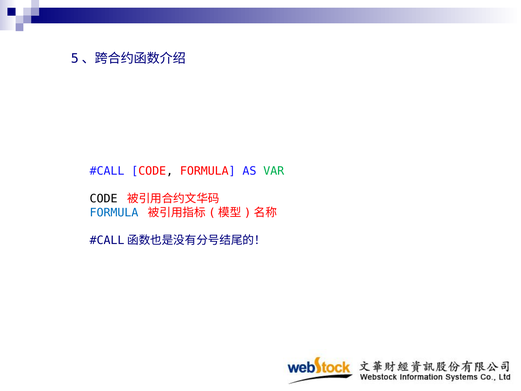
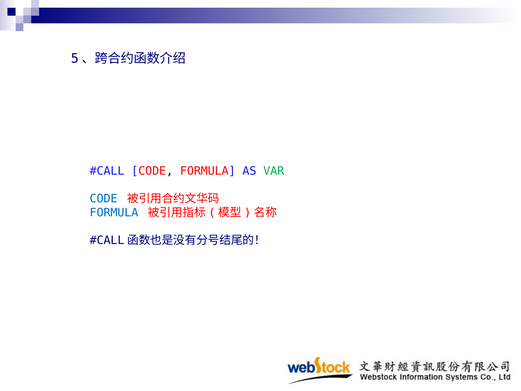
CODE colour: black -> blue (104, 199)
